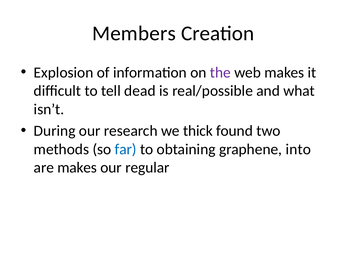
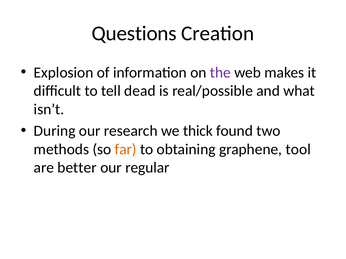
Members: Members -> Questions (134, 33)
far colour: blue -> orange (126, 149)
into: into -> tool (298, 149)
are makes: makes -> better (77, 168)
